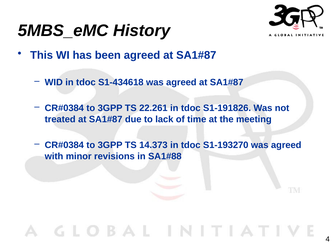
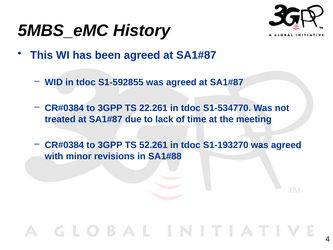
S1-434618: S1-434618 -> S1-592855 (121, 82)
S1-191826: S1-191826 -> S1-534770 (227, 108)
14.373: 14.373 -> 52.261 (153, 145)
